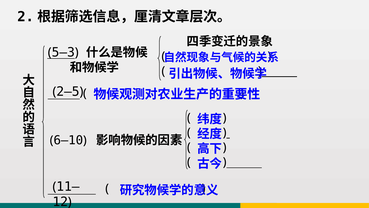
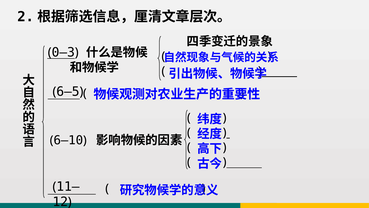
5—3: 5—3 -> 0—3 (63, 52)
2—5: 2—5 -> 6—5 (68, 91)
